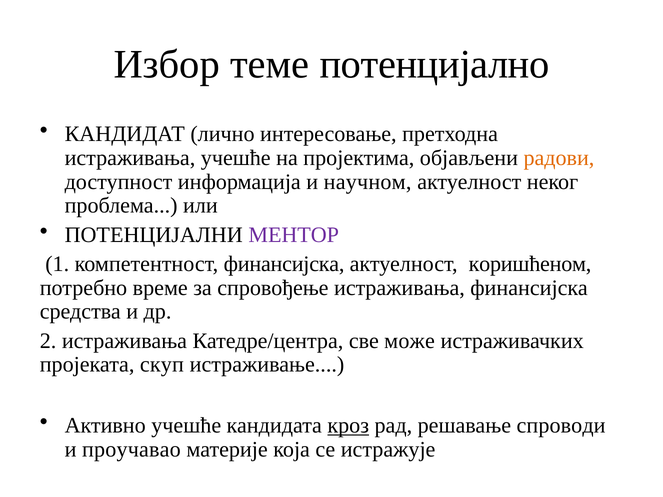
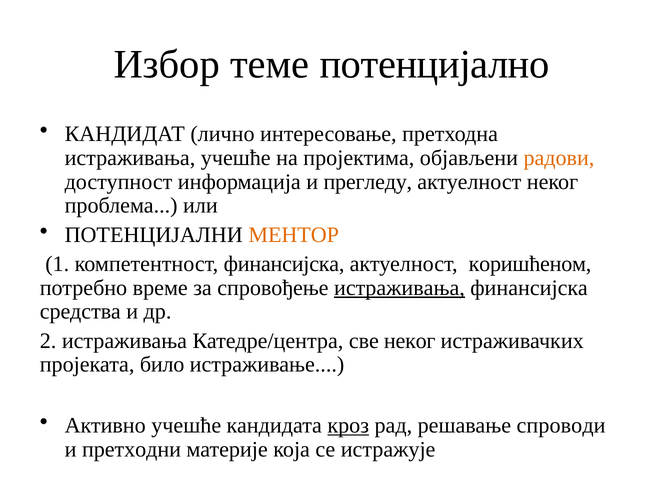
научном: научном -> прегледу (368, 182)
МЕНТОР colour: purple -> orange (294, 235)
истраживања underline: none -> present (399, 288)
све може: може -> неког (410, 341)
скуп: скуп -> било (162, 365)
проучавао: проучавао -> претходни (131, 450)
